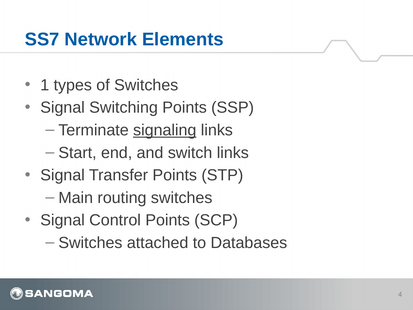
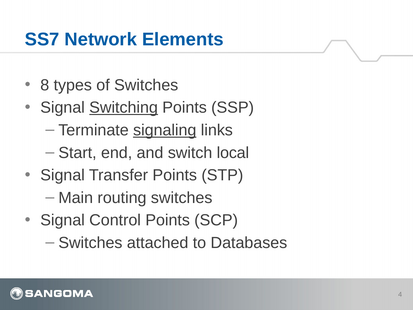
1: 1 -> 8 (45, 85)
Switching underline: none -> present (124, 108)
switch links: links -> local (233, 153)
